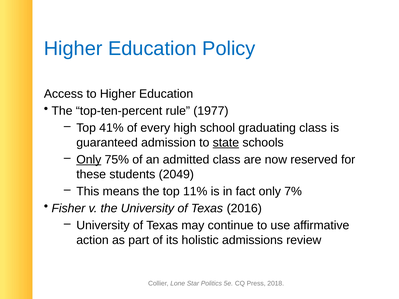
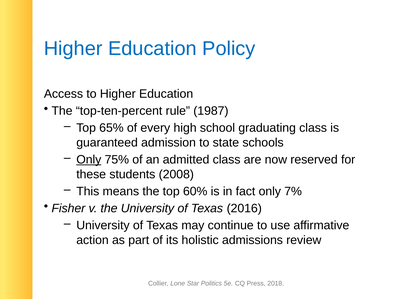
1977: 1977 -> 1987 (211, 111)
41%: 41% -> 65% (111, 128)
state underline: present -> none (226, 143)
2049: 2049 -> 2008 (176, 174)
11%: 11% -> 60% (195, 191)
